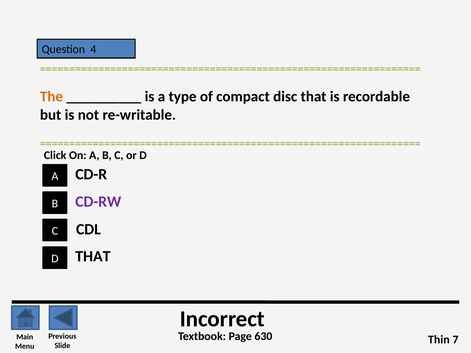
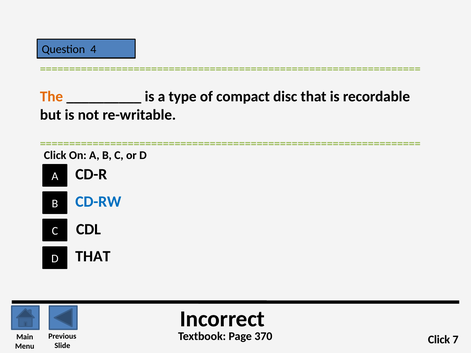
CD-RW colour: purple -> blue (98, 202)
630: 630 -> 370 (263, 337)
Thin: Thin -> Click (439, 340)
